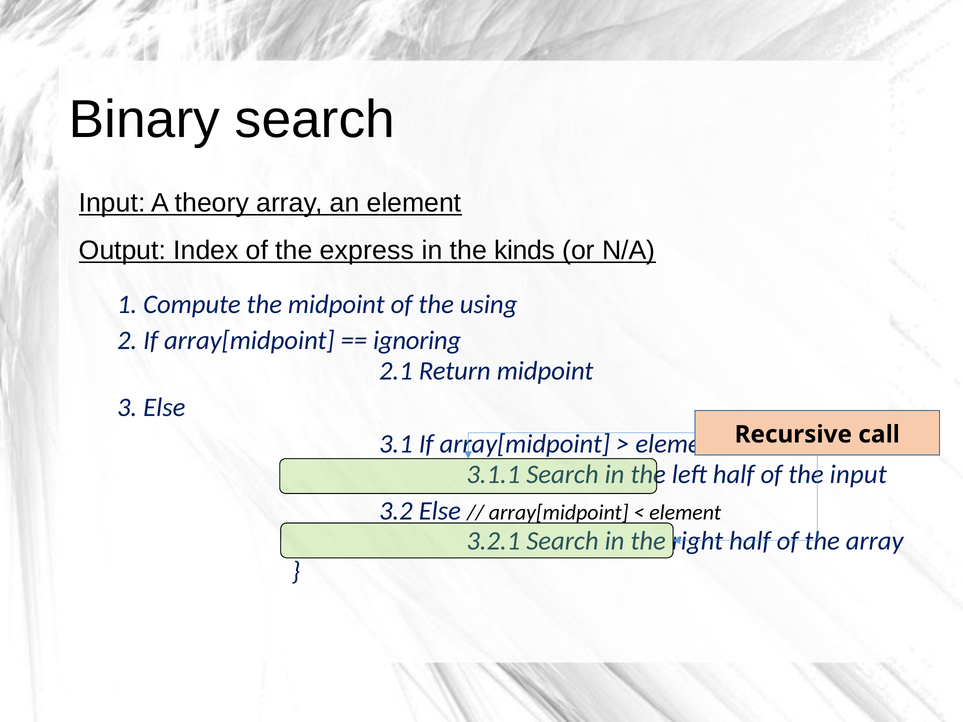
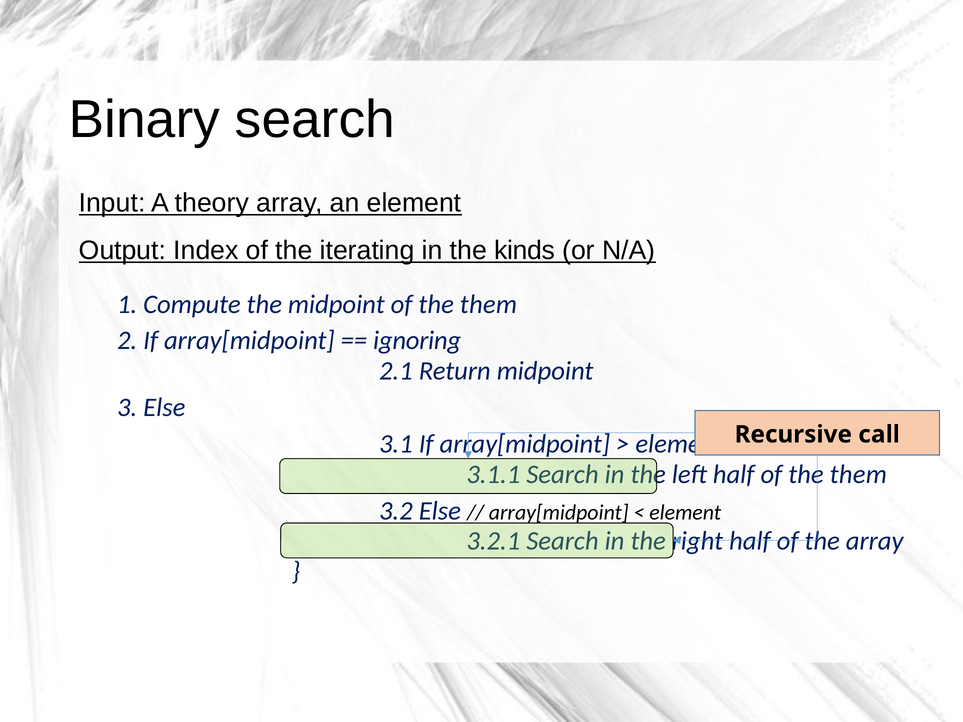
express: express -> iterating (367, 251)
midpoint of the using: using -> them (488, 304)
half of the input: input -> them (858, 474)
